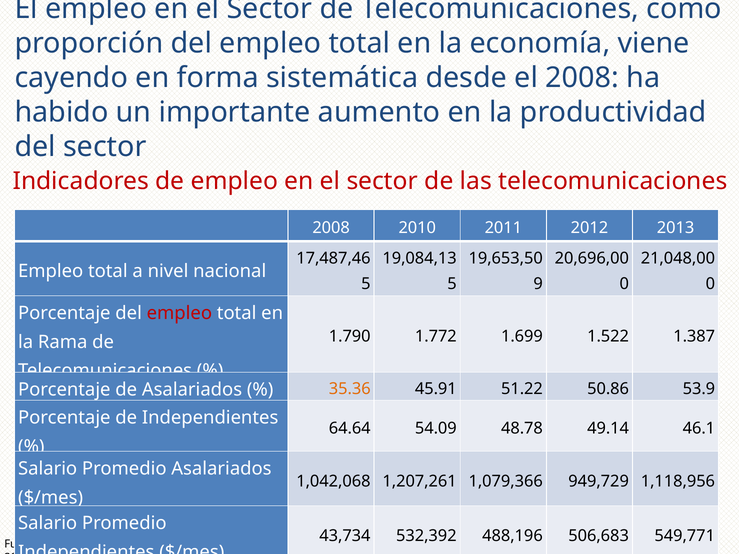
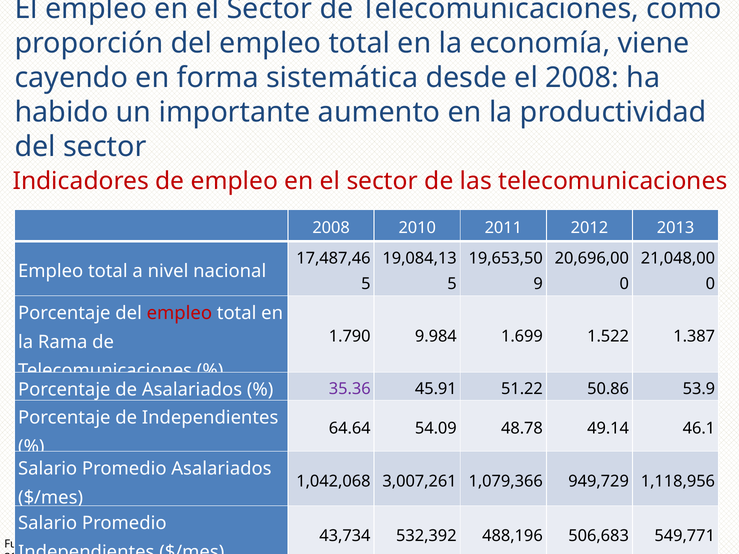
1.772: 1.772 -> 9.984 (436, 337)
35.36 colour: orange -> purple (350, 389)
1,207,261: 1,207,261 -> 3,007,261 (420, 481)
